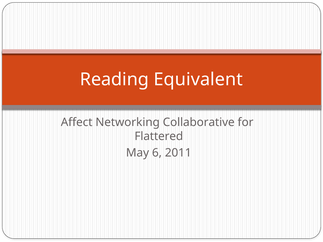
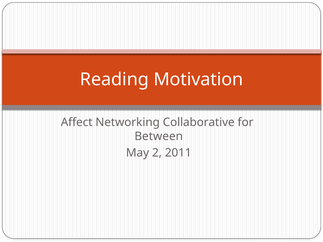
Equivalent: Equivalent -> Motivation (198, 80)
Flattered: Flattered -> Between (159, 136)
6: 6 -> 2 (157, 153)
